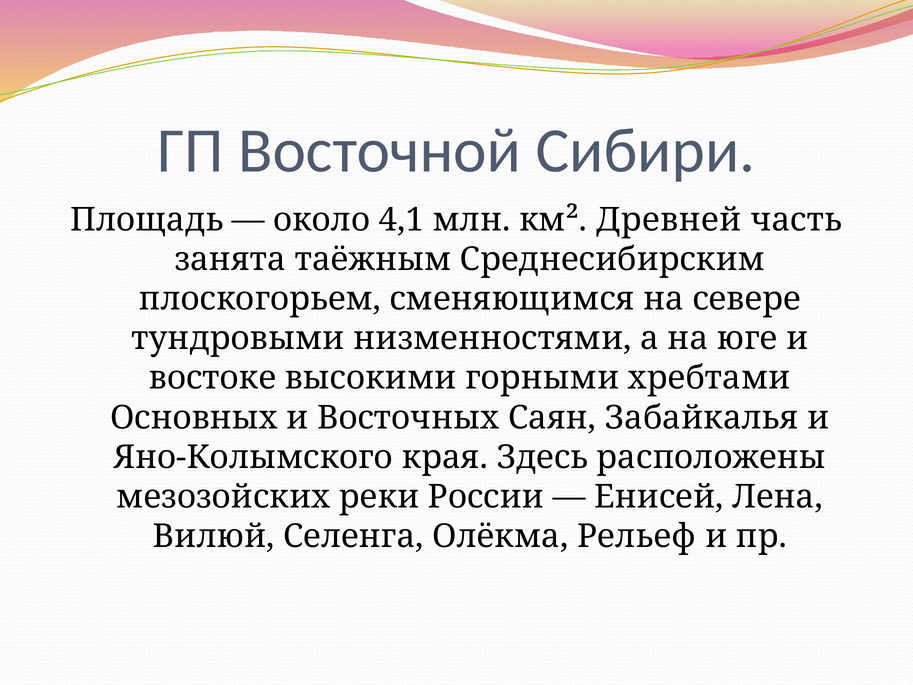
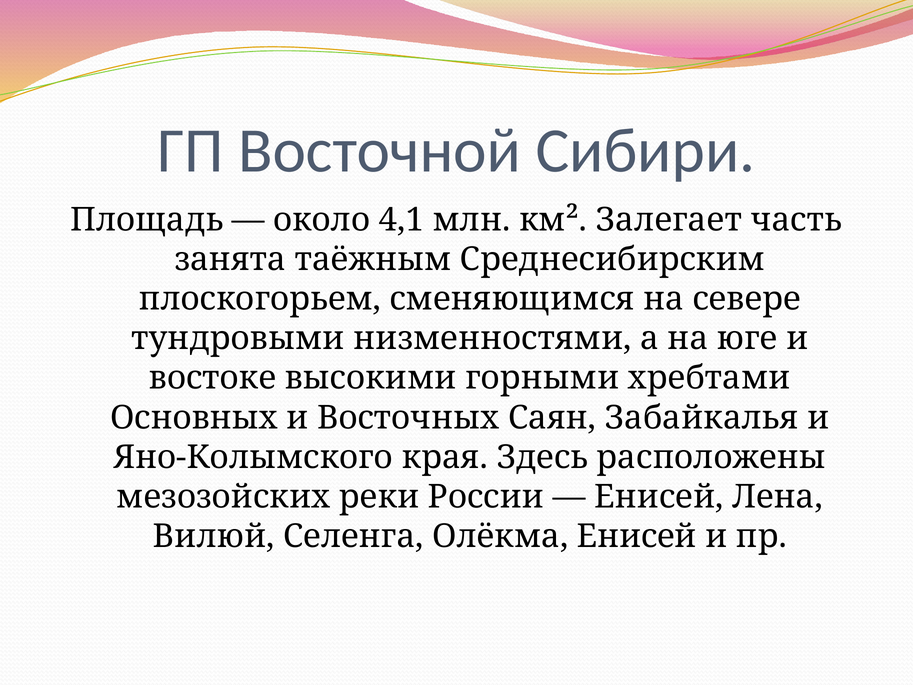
Древней: Древней -> Залегает (669, 220)
Олёкма Рельеф: Рельеф -> Енисей (637, 536)
